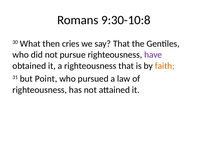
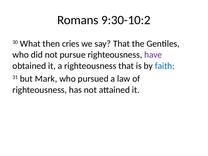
9:30-10:8: 9:30-10:8 -> 9:30-10:2 (126, 20)
faith colour: orange -> blue (165, 66)
Point: Point -> Mark (46, 79)
